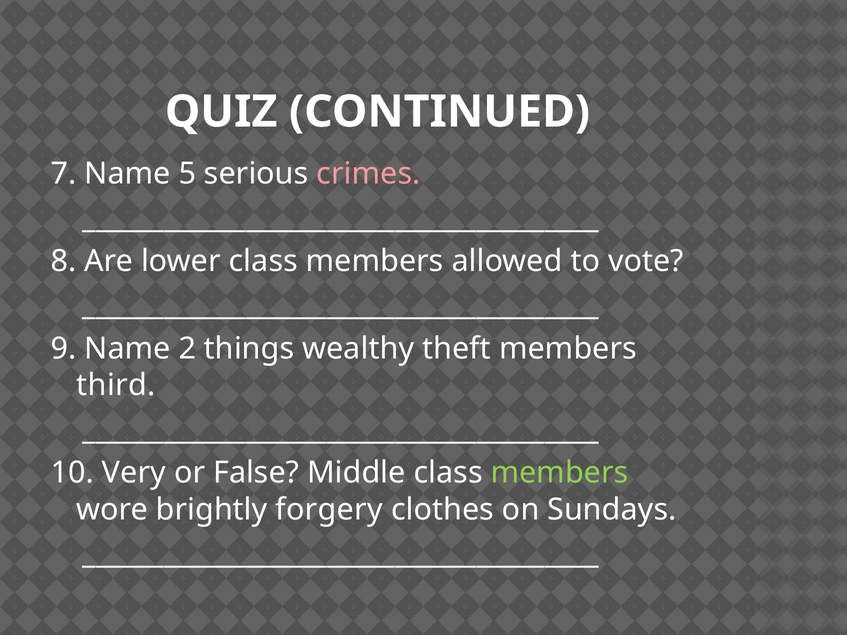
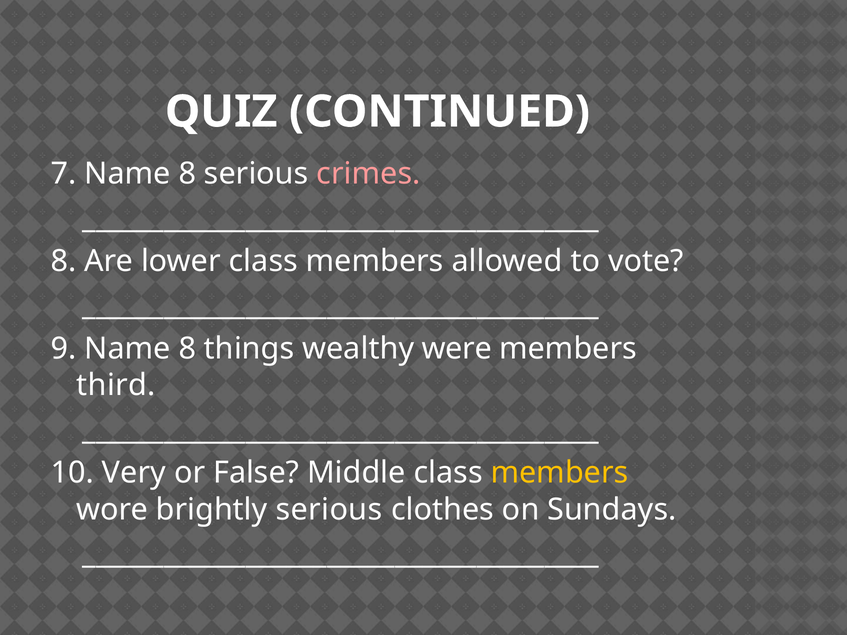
7 Name 5: 5 -> 8 (187, 174)
9 Name 2: 2 -> 8 (187, 349)
theft: theft -> were (457, 349)
members colour: light green -> yellow (560, 473)
brightly forgery: forgery -> serious (329, 510)
